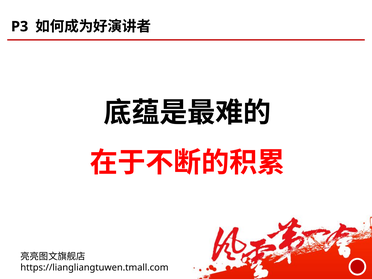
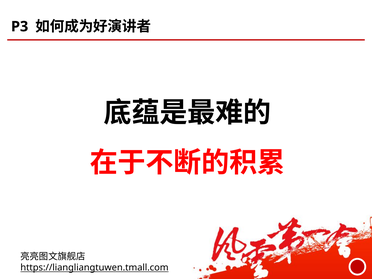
https://liangliangtuwen.tmall.com underline: none -> present (94, 268)
